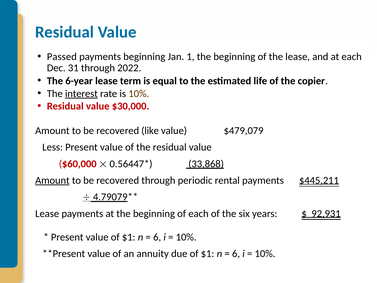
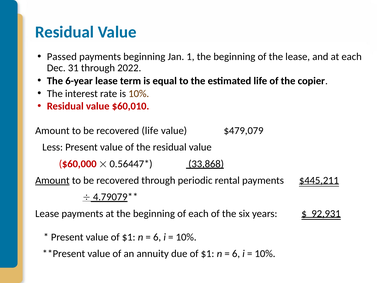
interest underline: present -> none (81, 93)
$30,000: $30,000 -> $60,010 (131, 106)
recovered like: like -> life (150, 131)
